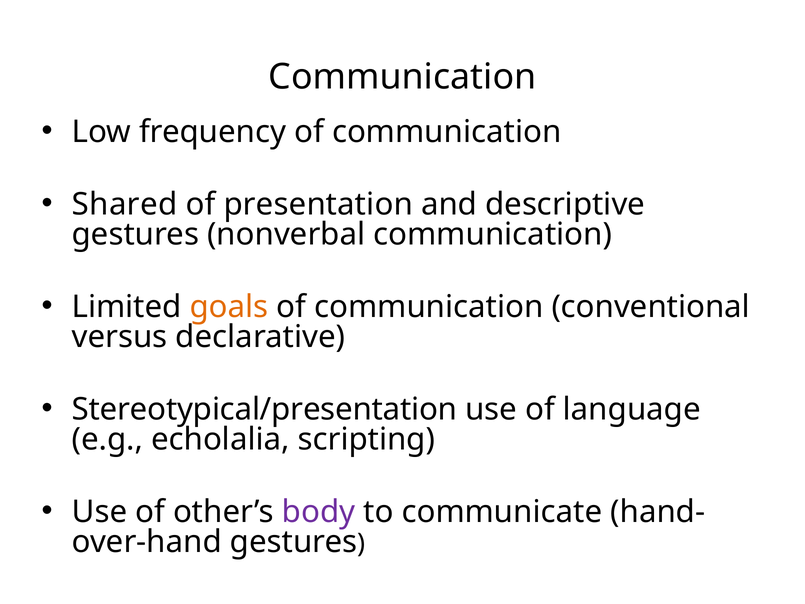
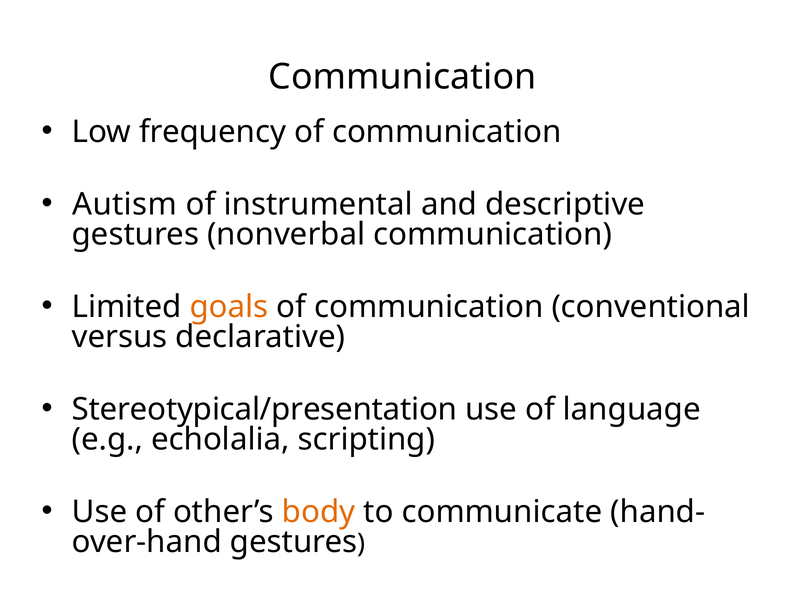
Shared: Shared -> Autism (125, 204)
presentation: presentation -> instrumental (318, 204)
body colour: purple -> orange (319, 512)
